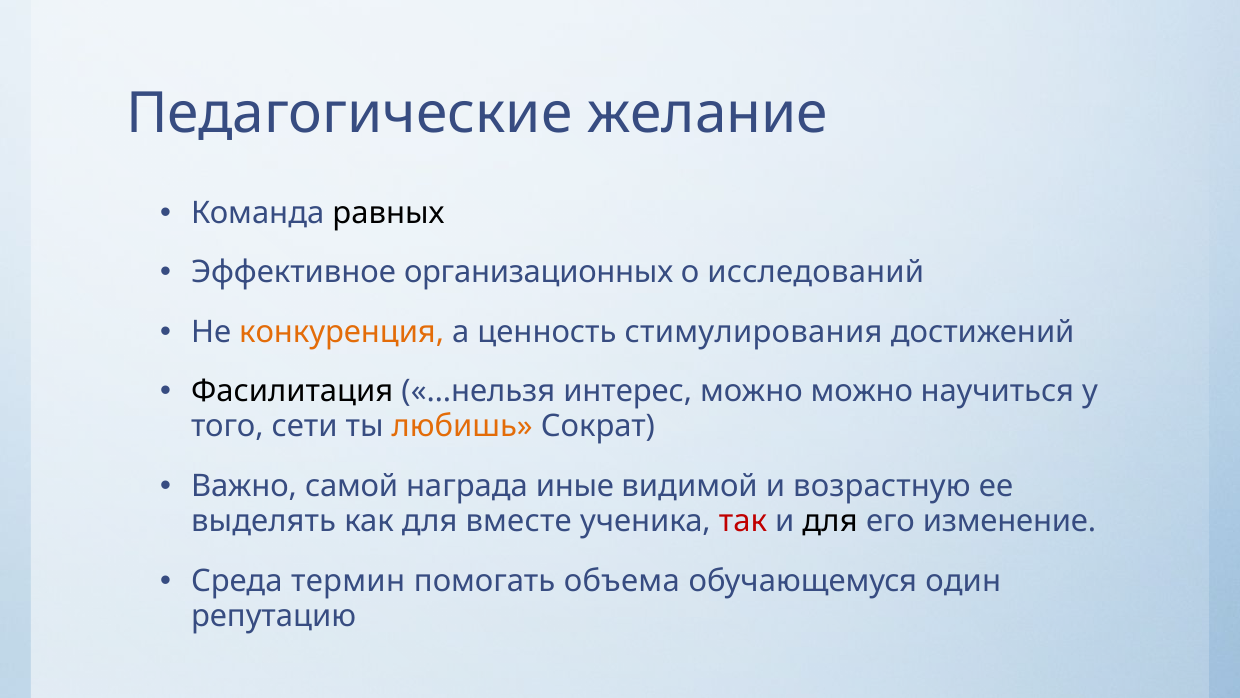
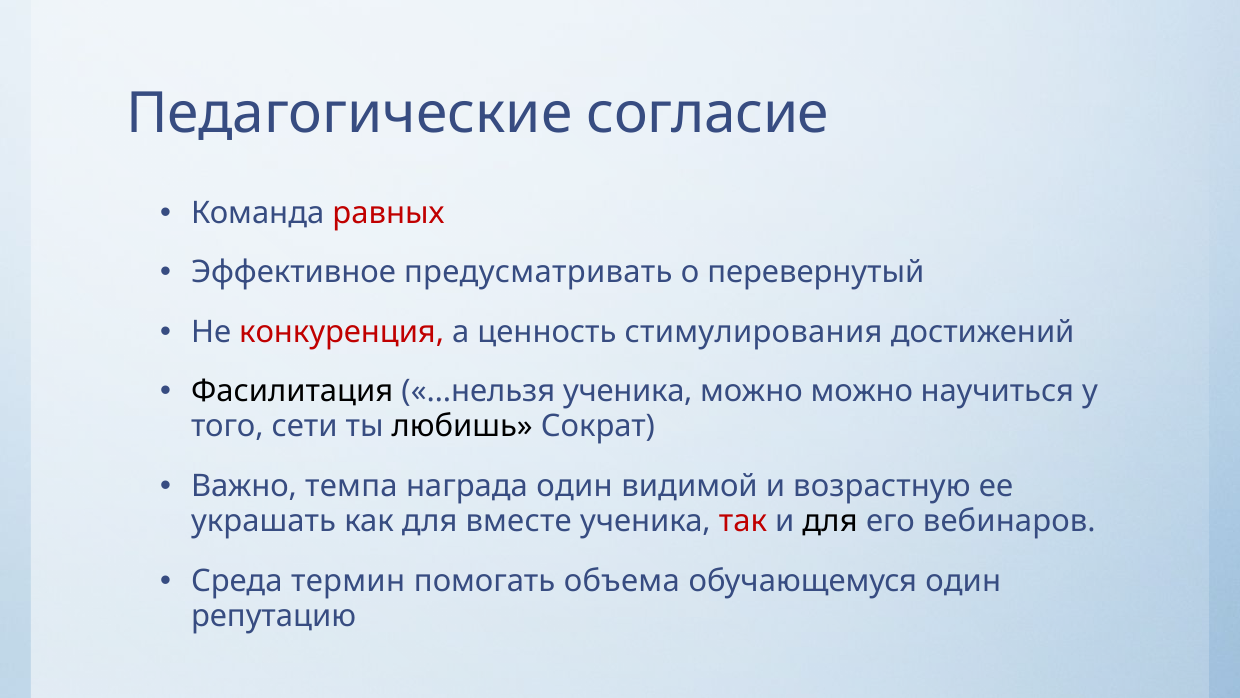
желание: желание -> согласие (708, 113)
равных colour: black -> red (388, 213)
организационных: организационных -> предусматривать (538, 272)
исследований: исследований -> перевернутый (816, 272)
конкуренция colour: orange -> red (342, 332)
…нельзя интерес: интерес -> ученика (628, 391)
любишь colour: orange -> black (462, 426)
самой: самой -> темпа (351, 486)
награда иные: иные -> один (575, 486)
выделять: выделять -> украшать (264, 521)
изменение: изменение -> вебинаров (1009, 521)
